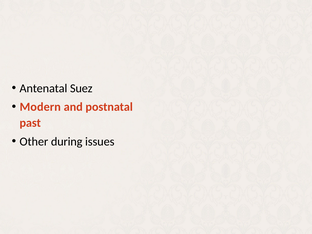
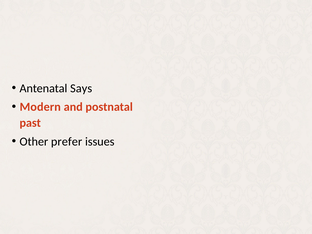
Suez: Suez -> Says (81, 88)
during: during -> prefer (67, 142)
